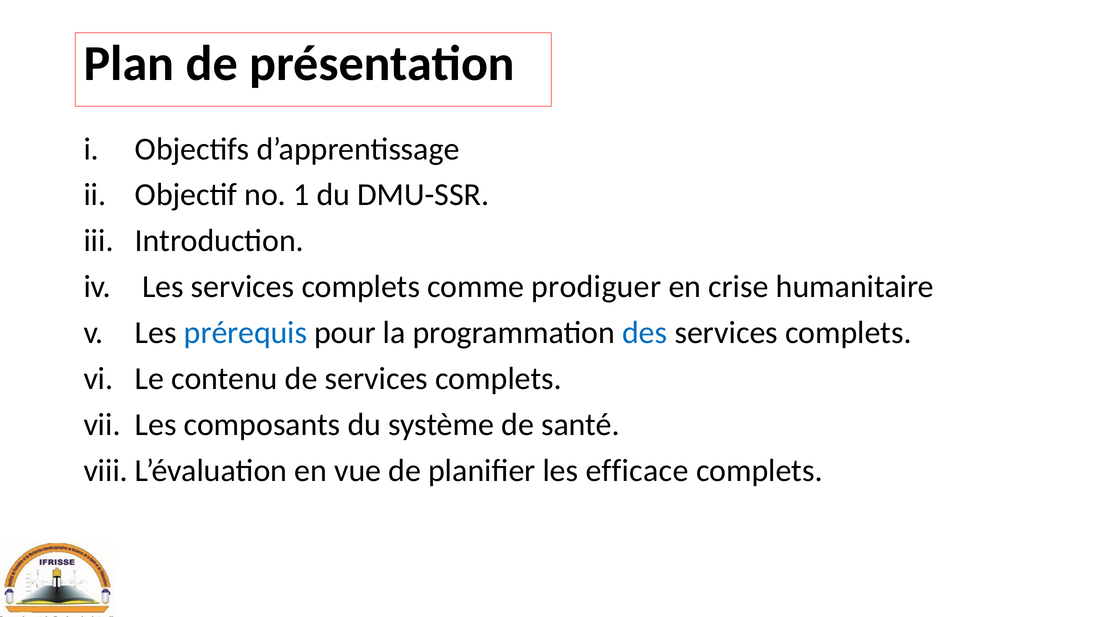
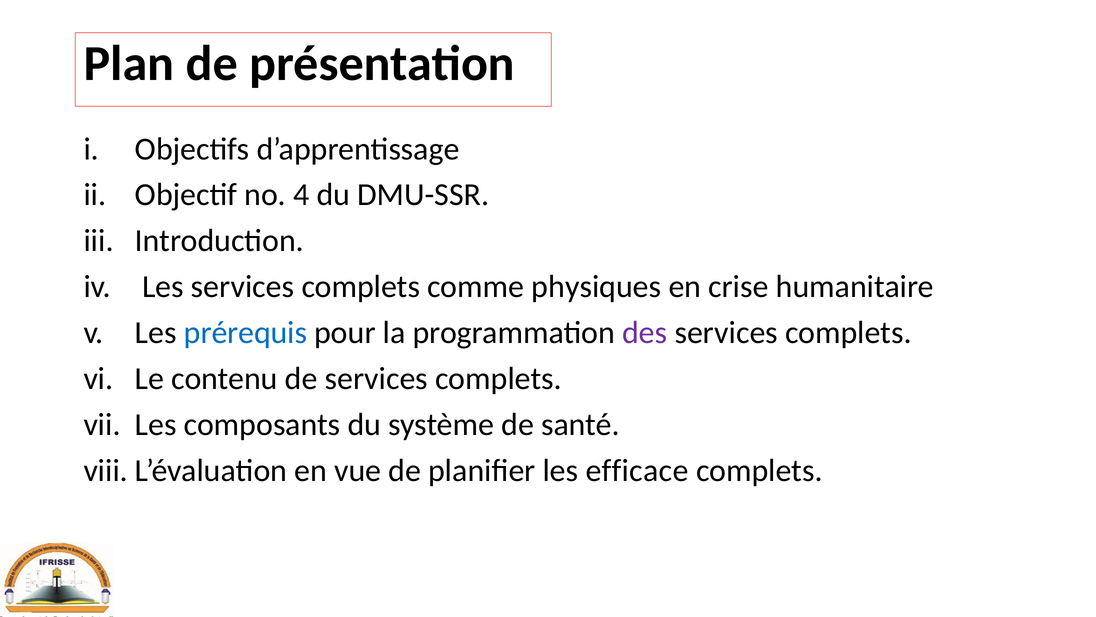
1: 1 -> 4 (301, 195)
prodiguer: prodiguer -> physiques (596, 287)
des colour: blue -> purple (645, 332)
